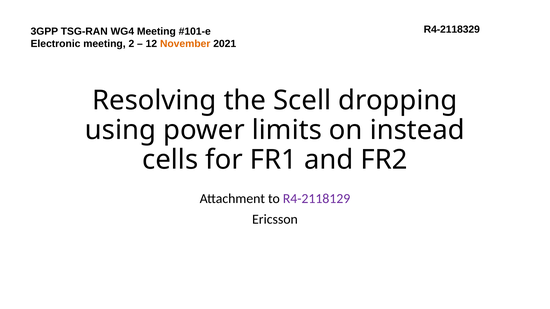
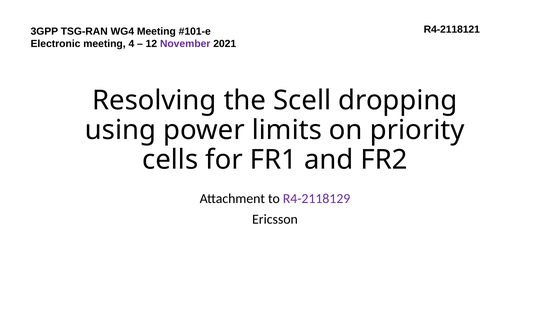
R4-2118329: R4-2118329 -> R4-2118121 (452, 30)
2: 2 -> 4 (131, 44)
November colour: orange -> purple (185, 44)
instead: instead -> priority (417, 130)
